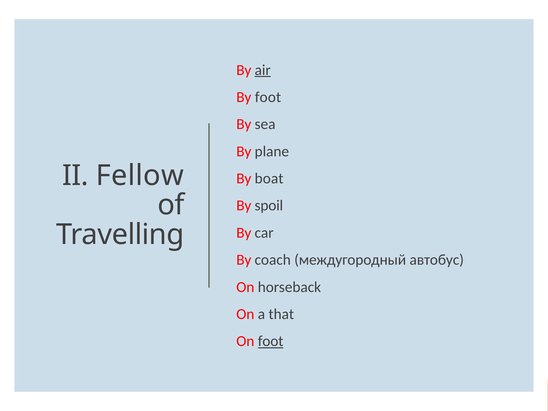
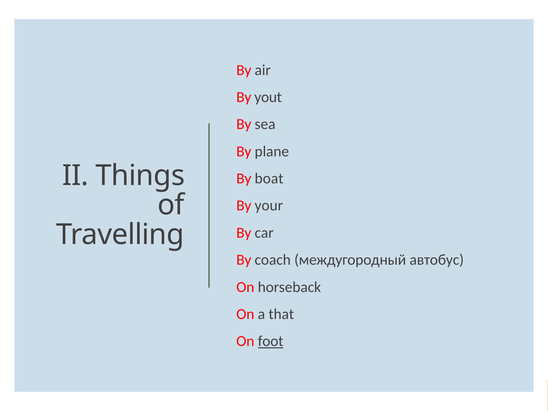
air underline: present -> none (263, 70)
By foot: foot -> yout (268, 97)
Fellow: Fellow -> Things (140, 176)
spoil: spoil -> your (269, 206)
